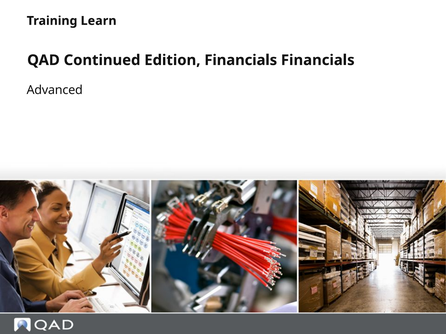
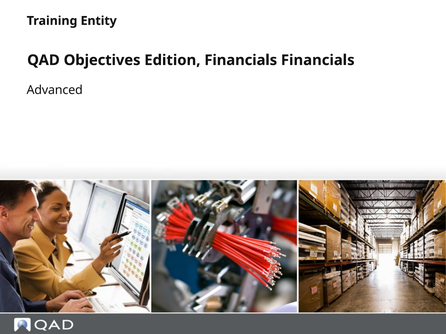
Learn: Learn -> Entity (99, 21)
Continued: Continued -> Objectives (102, 60)
